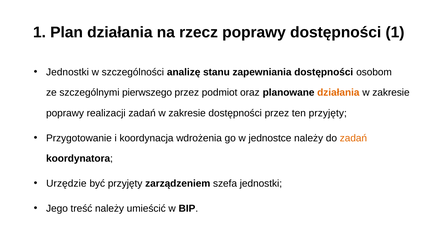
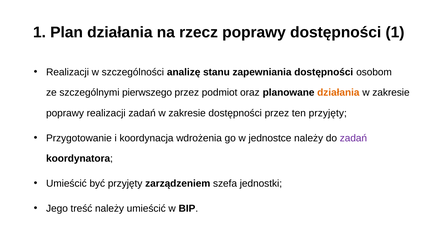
Jednostki: Jednostki -> Realizacji (68, 72)
zadań colour: orange -> purple (353, 138)
Urzędzie: Urzędzie -> Umieścić (66, 184)
